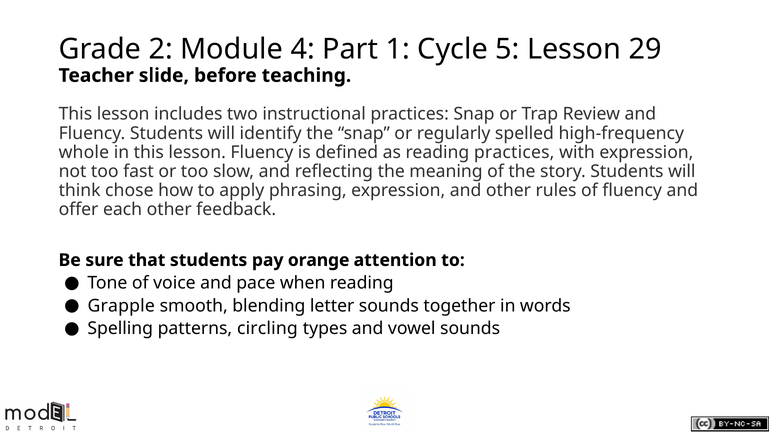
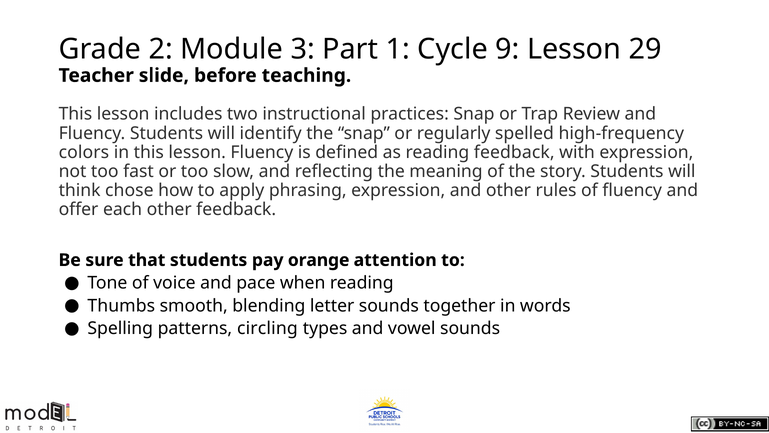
4: 4 -> 3 (303, 49)
5: 5 -> 9 (507, 49)
whole: whole -> colors (84, 152)
reading practices: practices -> feedback (514, 152)
Grapple: Grapple -> Thumbs (121, 306)
